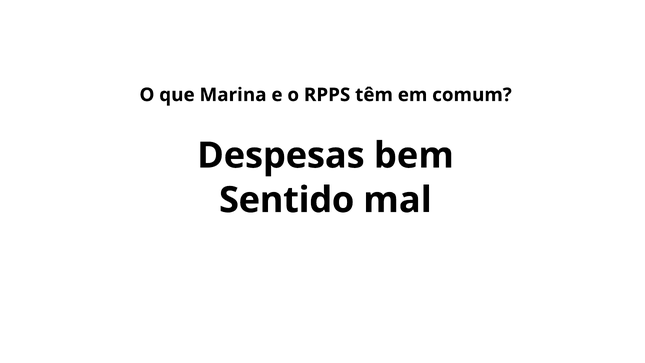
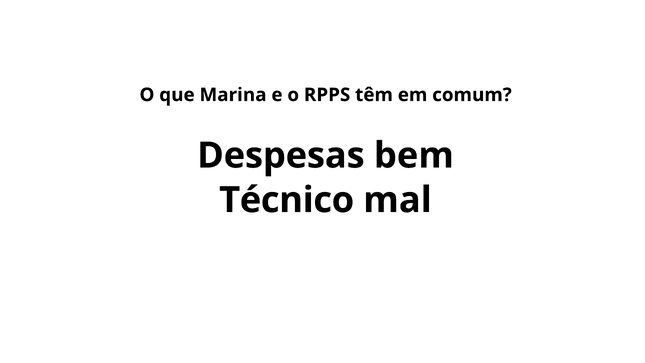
Sentido: Sentido -> Técnico (287, 200)
